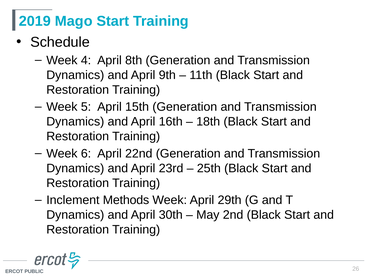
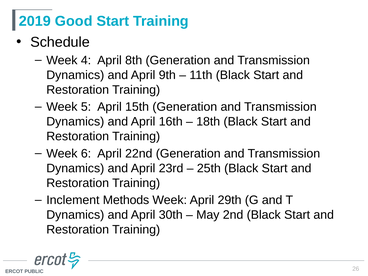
Mago: Mago -> Good (74, 21)
